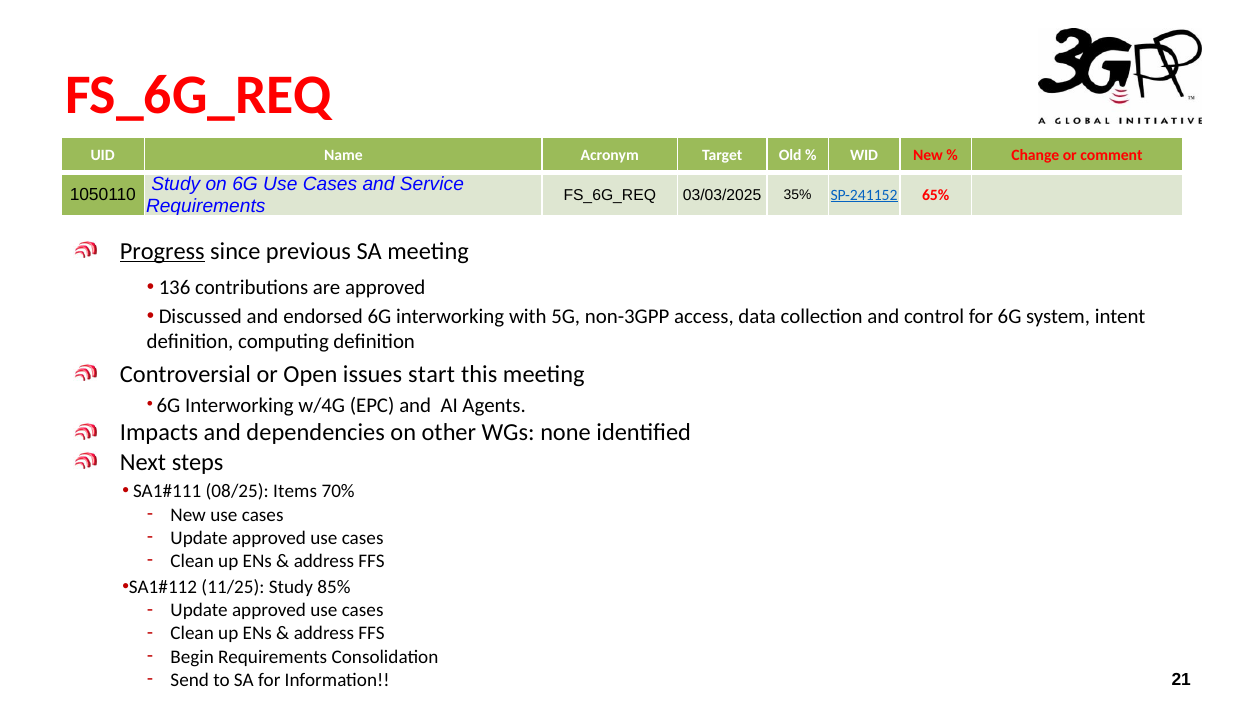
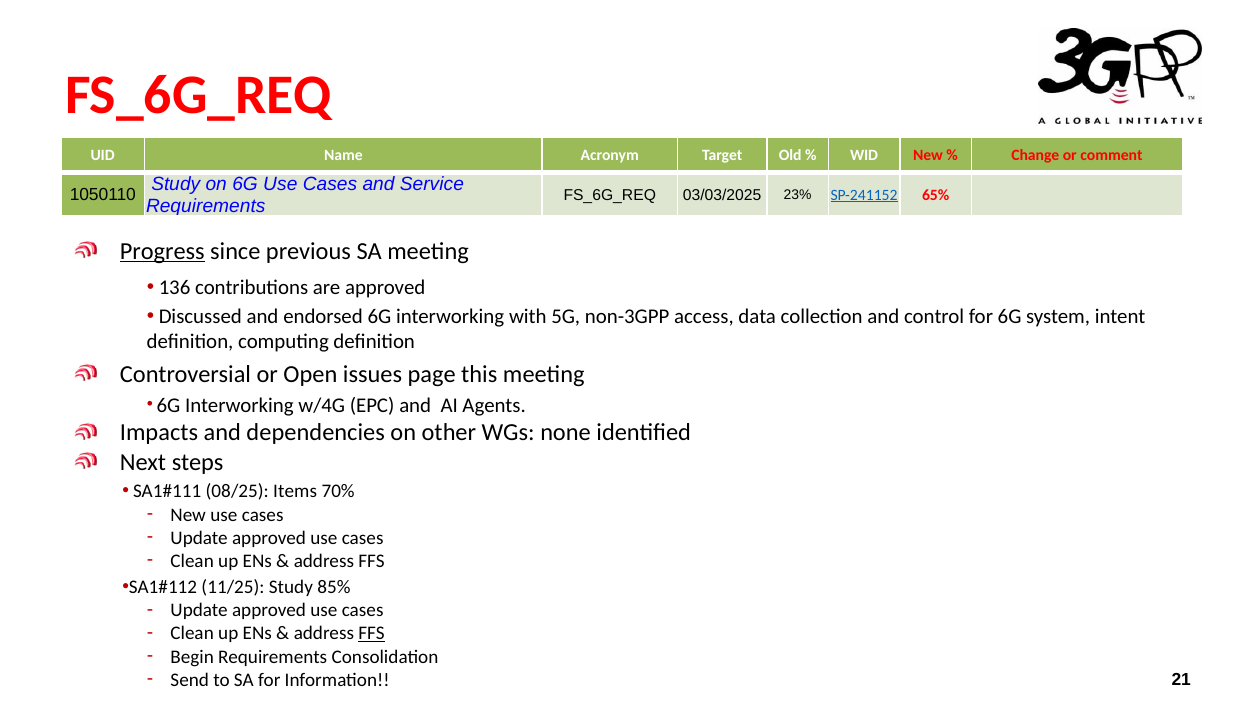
35%: 35% -> 23% (798, 195)
start: start -> page (432, 374)
FFS underline: none -> present (372, 633)
